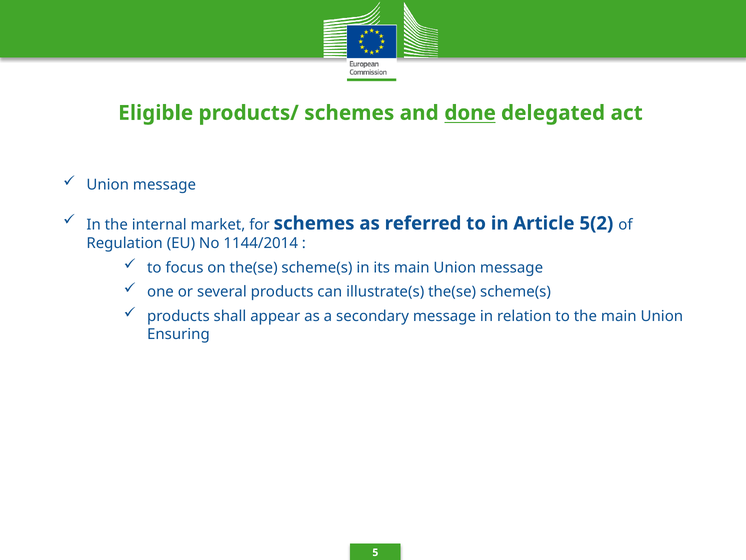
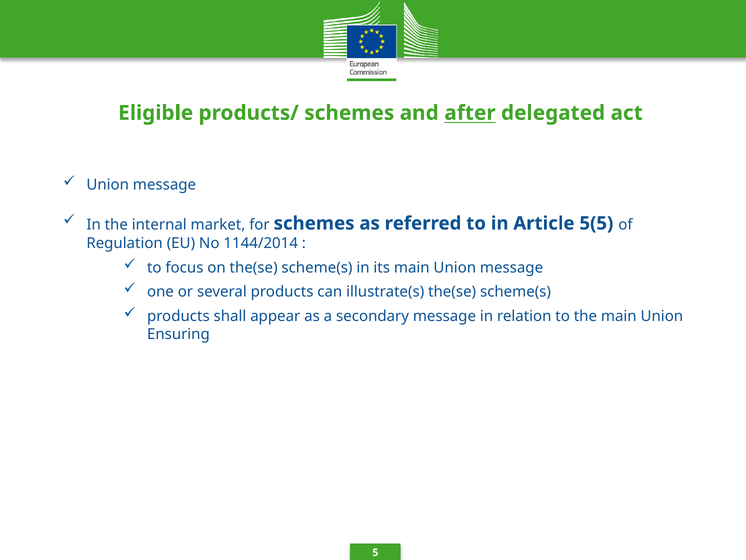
done: done -> after (470, 113)
5(2: 5(2 -> 5(5 (596, 223)
